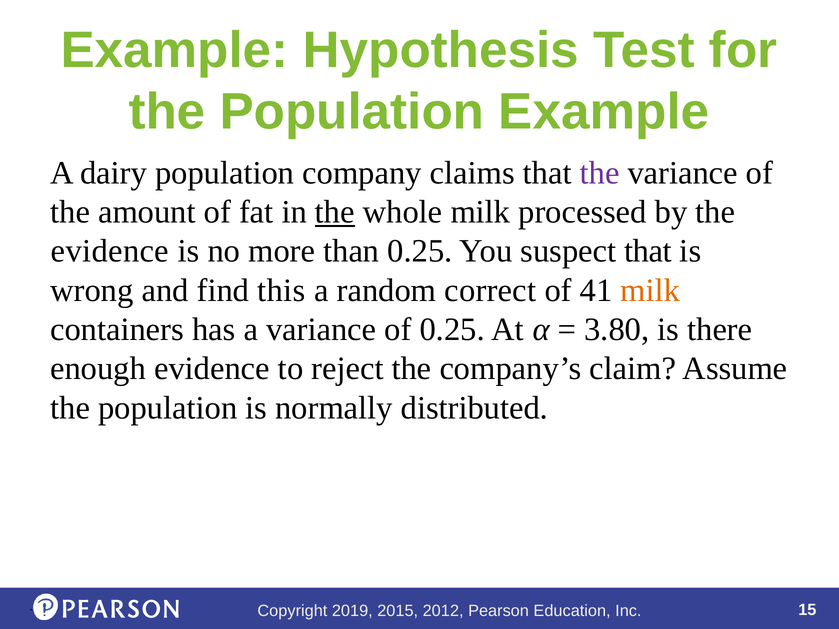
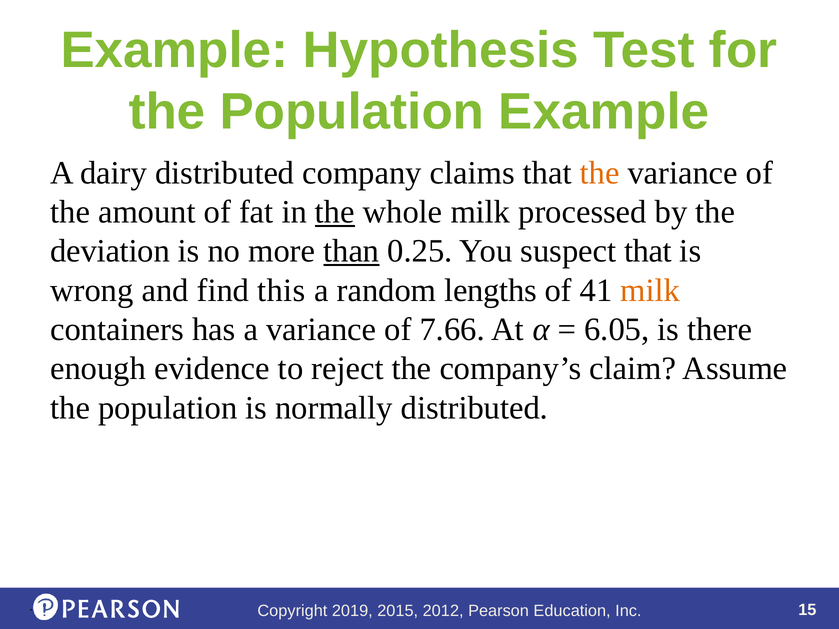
dairy population: population -> distributed (225, 173)
the colour: purple -> orange (600, 173)
evidence: evidence -> deviation (110, 251)
than underline: none -> present (351, 251)
correct: correct -> lengths (491, 290)
of 0.25: 0.25 -> 7.66 (452, 330)
3.80: 3.80 -> 6.05 (617, 330)
